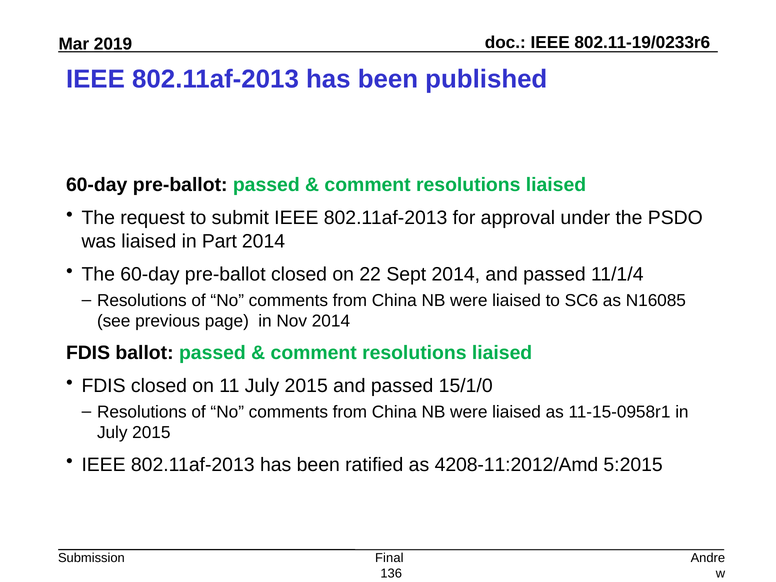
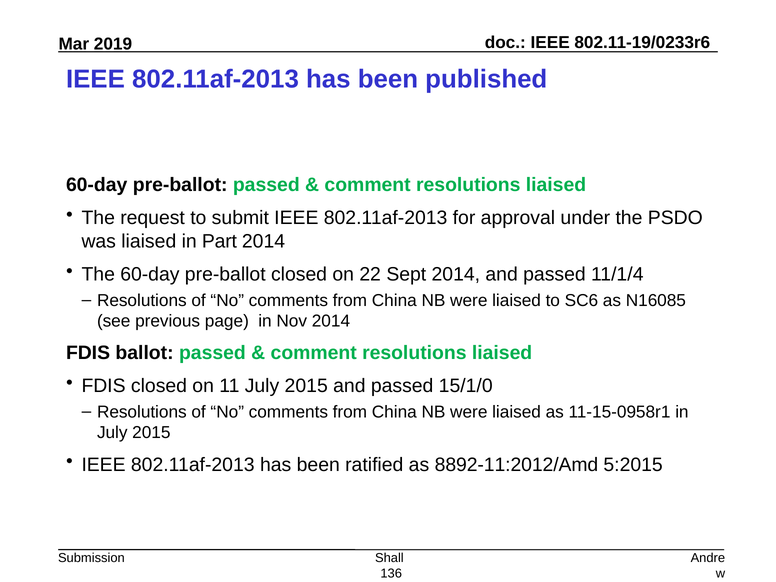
4208-11:2012/Amd: 4208-11:2012/Amd -> 8892-11:2012/Amd (516, 465)
Final: Final -> Shall (389, 558)
